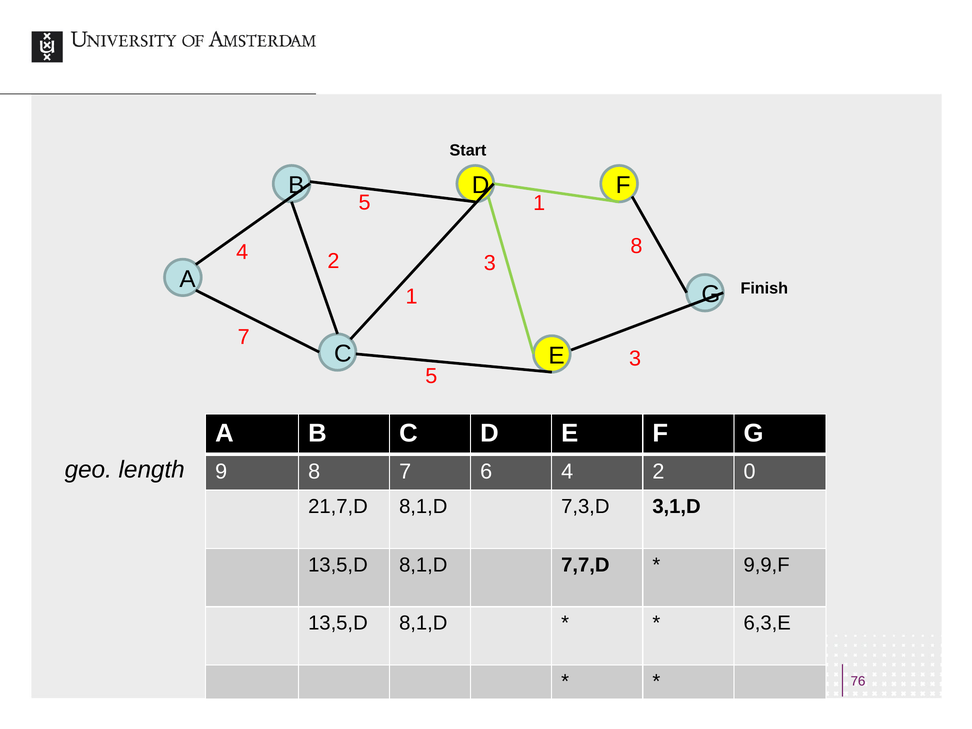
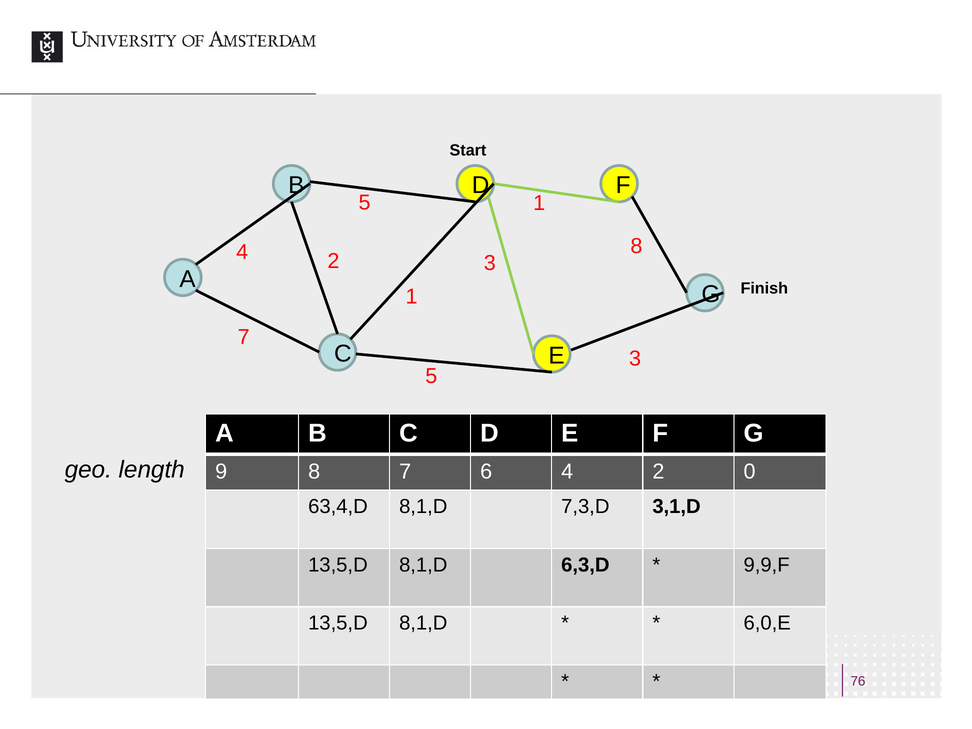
21,7,D: 21,7,D -> 63,4,D (338, 507)
7,7,D: 7,7,D -> 6,3,D (585, 565)
6,3,E: 6,3,E -> 6,0,E (767, 623)
